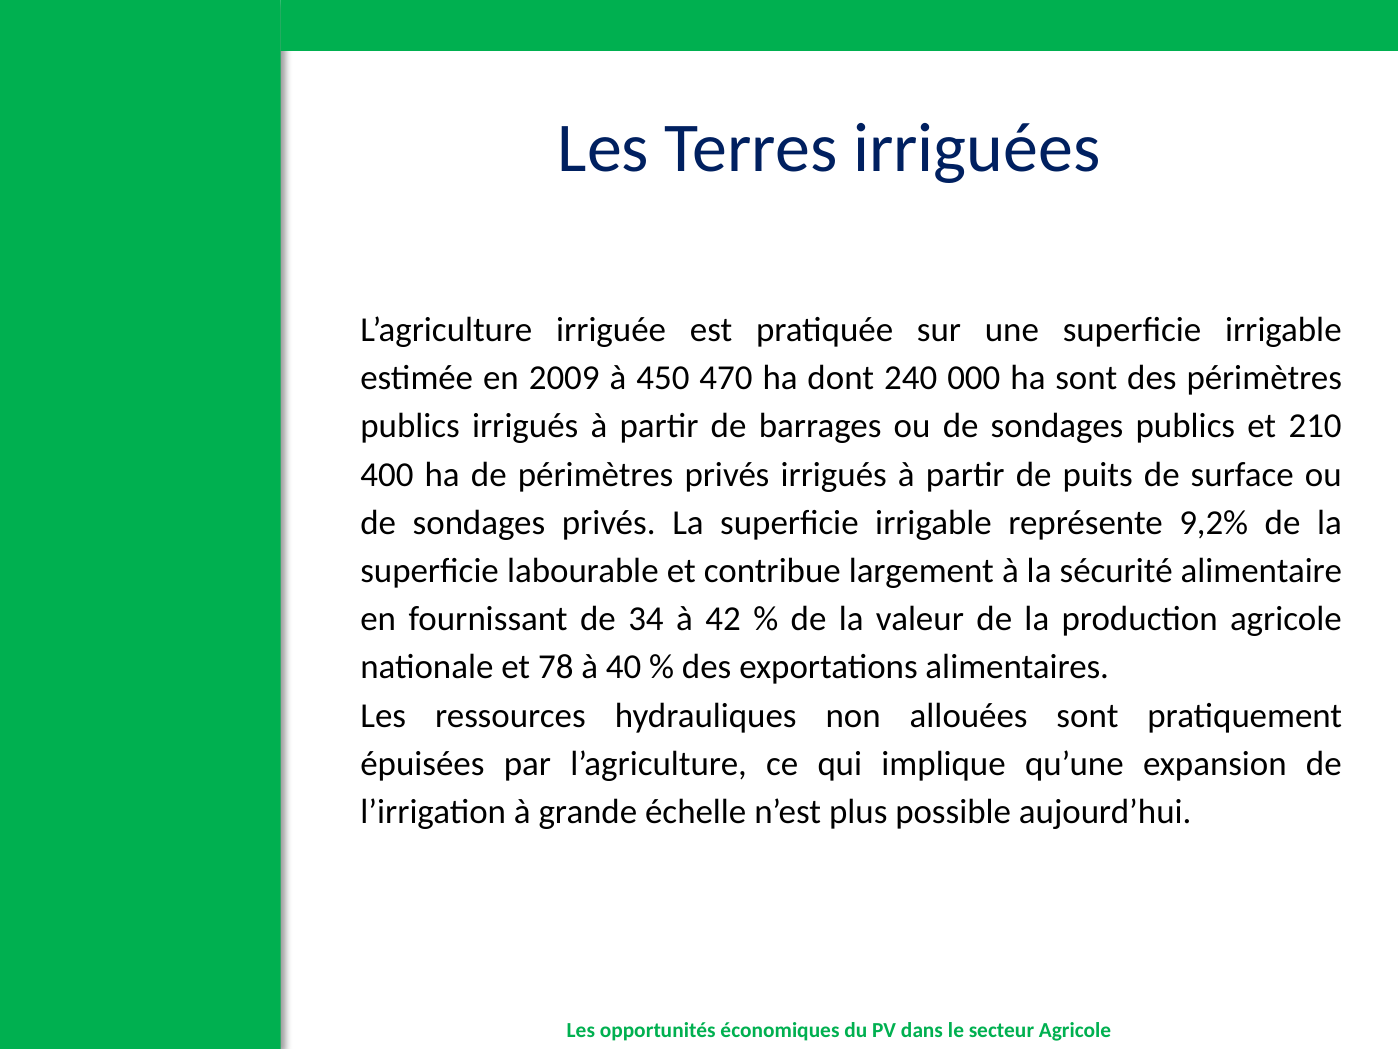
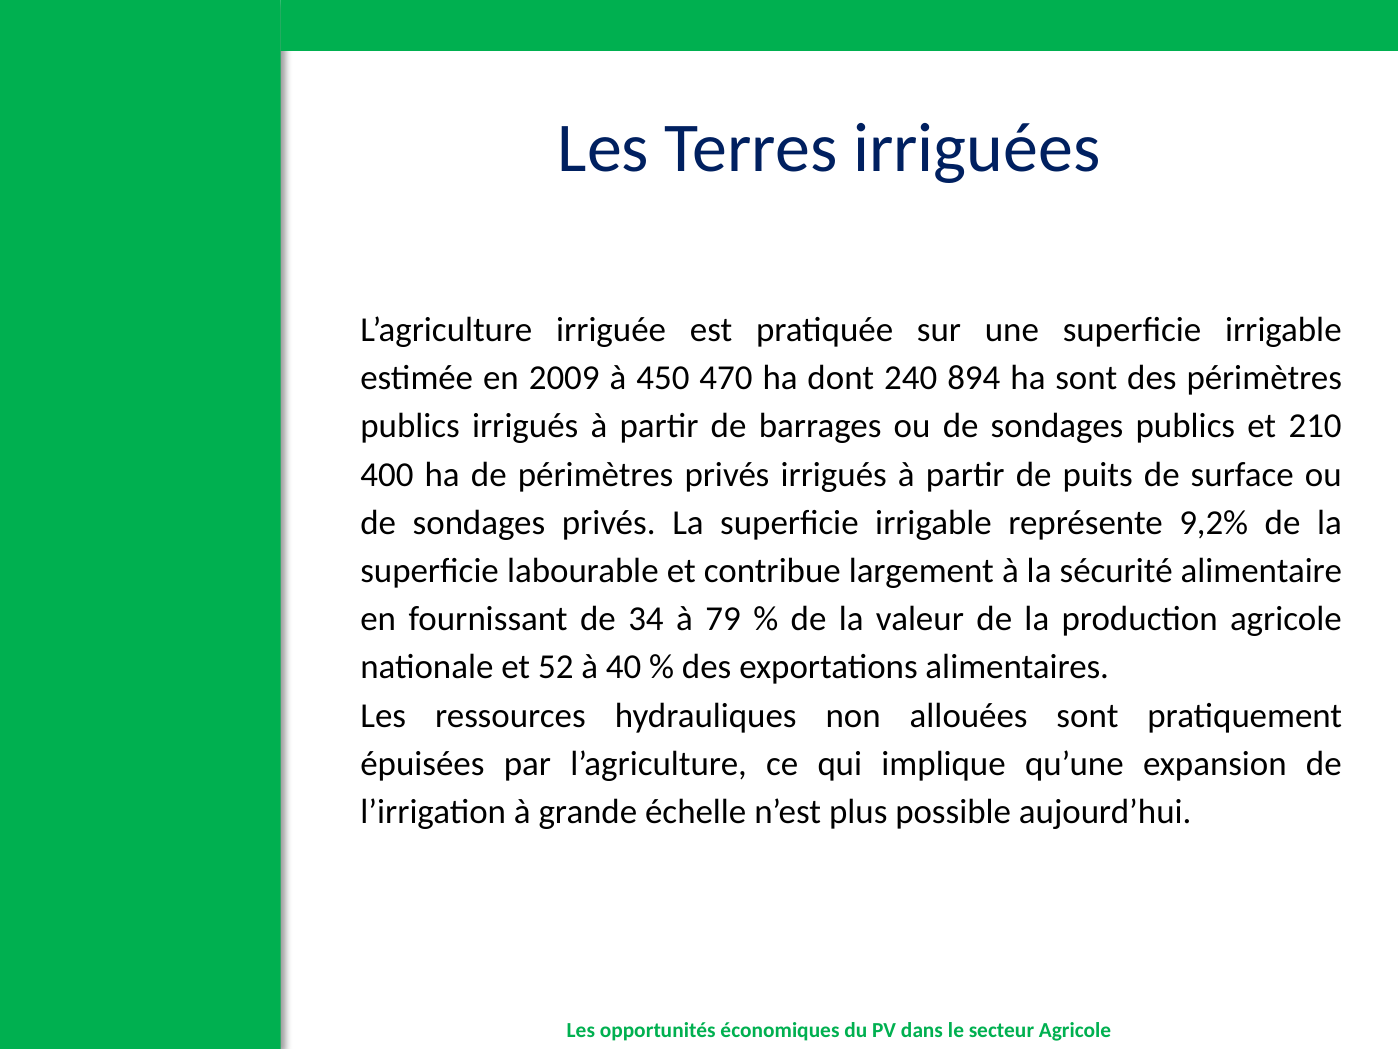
000: 000 -> 894 (974, 378)
42: 42 -> 79 (723, 619)
78: 78 -> 52 (556, 667)
